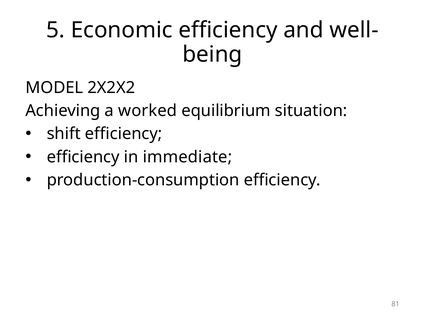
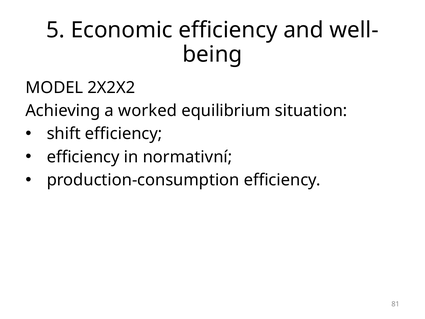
immediate: immediate -> normativní (188, 157)
